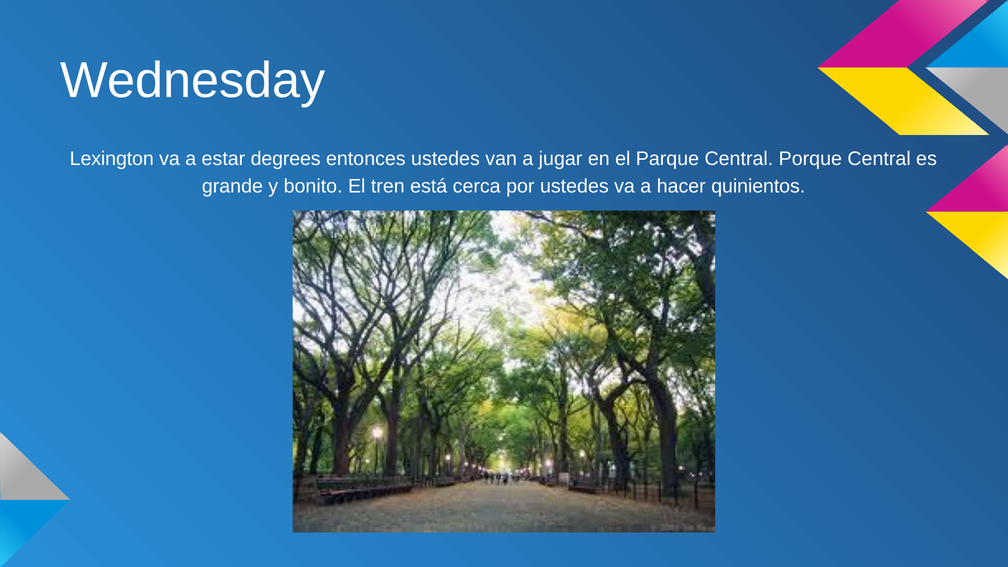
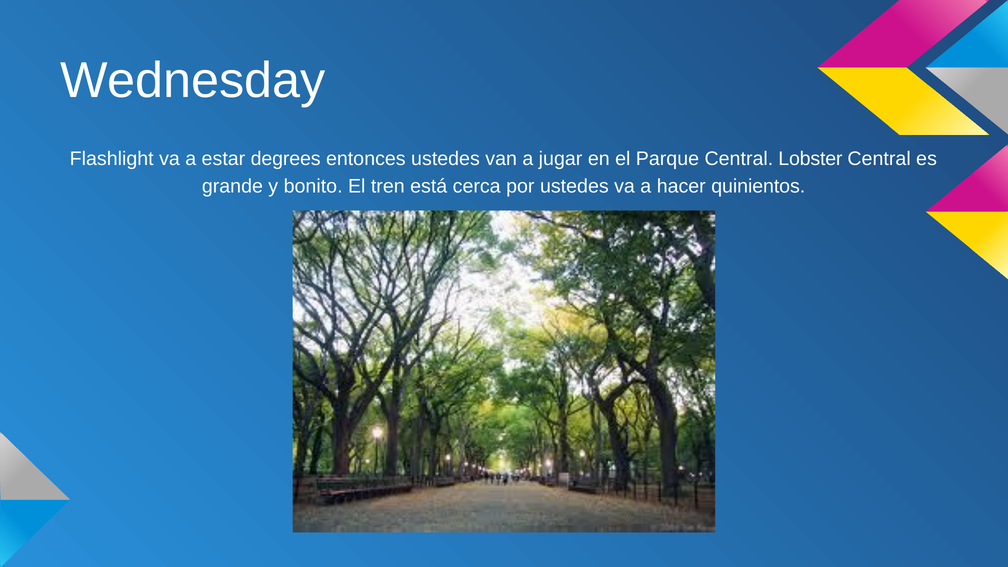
Lexington: Lexington -> Flashlight (112, 159)
Porque: Porque -> Lobster (810, 159)
